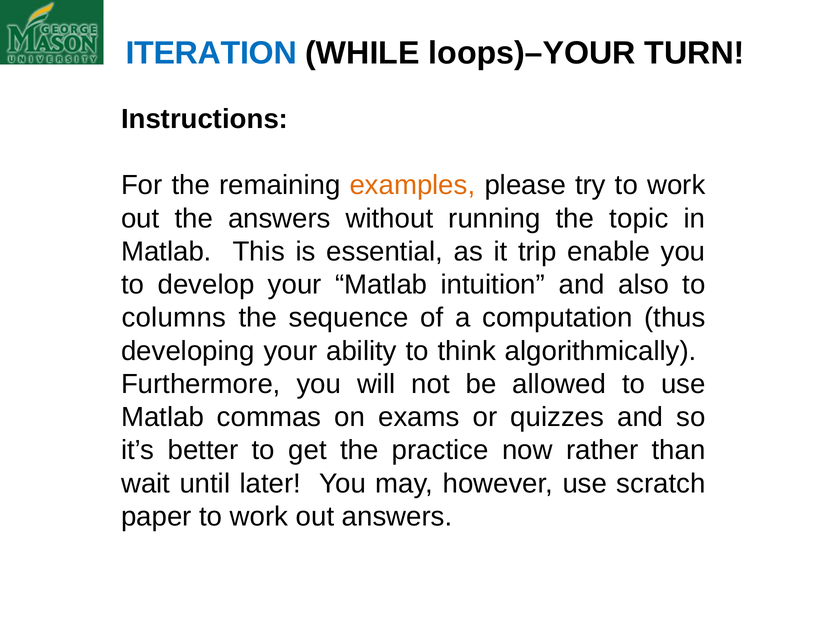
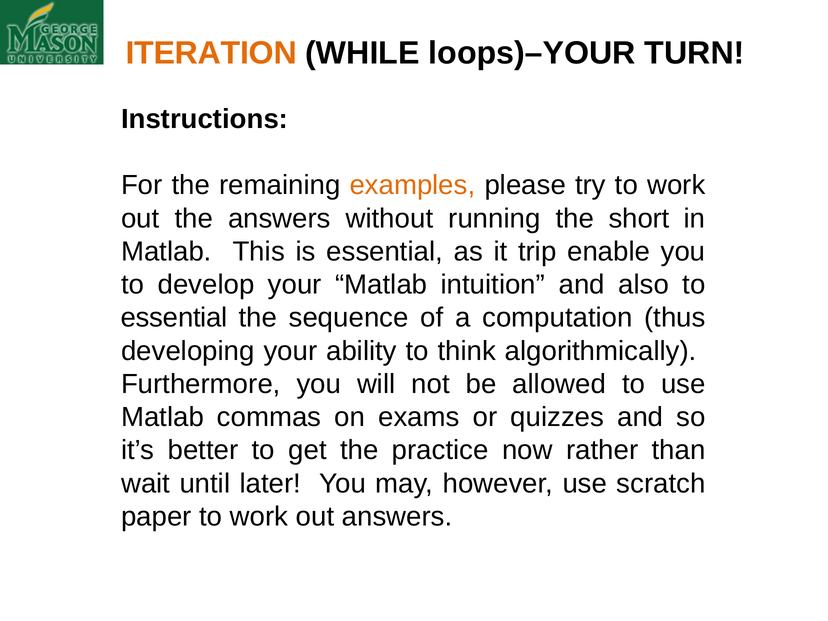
ITERATION colour: blue -> orange (211, 53)
topic: topic -> short (639, 218)
columns: columns -> essential (174, 318)
